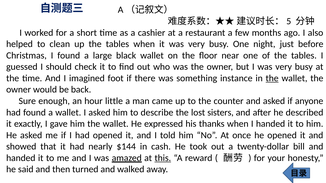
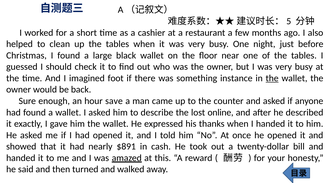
little: little -> save (114, 101)
sisters: sisters -> online (221, 113)
$144: $144 -> $891 (126, 147)
this underline: present -> none (163, 158)
